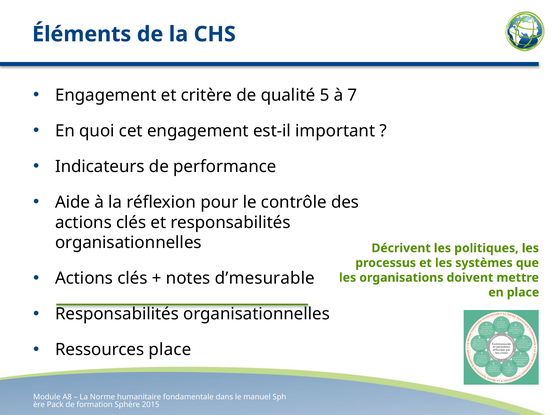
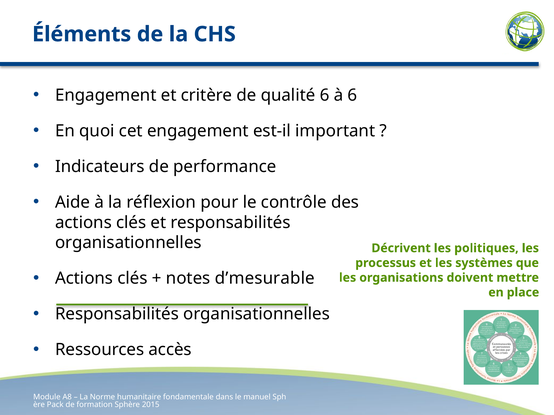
qualité 5: 5 -> 6 (325, 95)
à 7: 7 -> 6 (352, 95)
Ressources place: place -> accès (170, 350)
